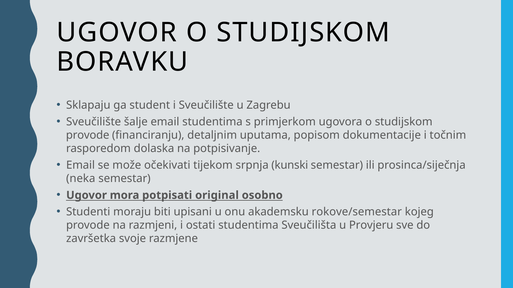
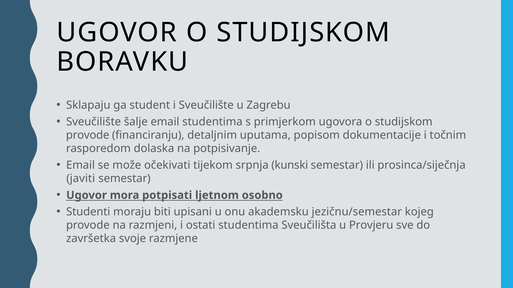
neka: neka -> javiti (81, 179)
original: original -> ljetnom (217, 196)
rokove/semestar: rokove/semestar -> jezičnu/semestar (357, 212)
